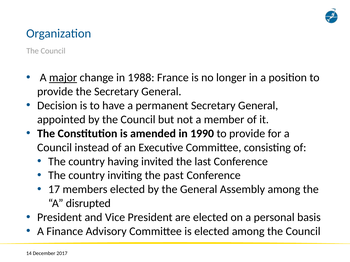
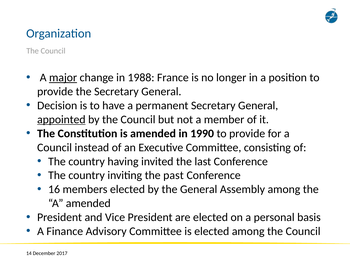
appointed underline: none -> present (61, 120)
17: 17 -> 16 (54, 190)
A disrupted: disrupted -> amended (88, 204)
